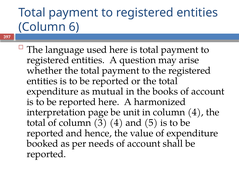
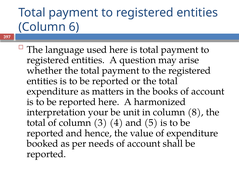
mutual: mutual -> matters (108, 91)
page: page -> your (98, 112)
column 4: 4 -> 8 (196, 112)
